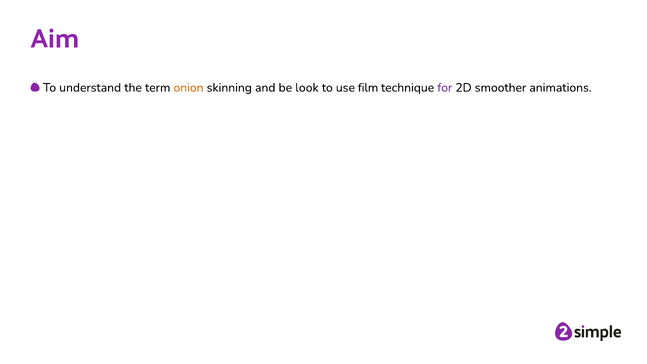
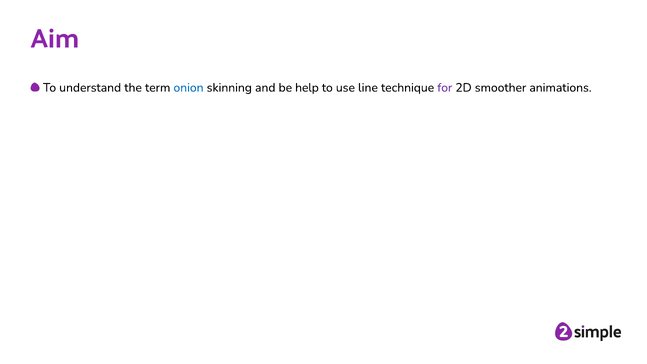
onion colour: orange -> blue (189, 88)
look: look -> help (307, 88)
film: film -> line (368, 88)
